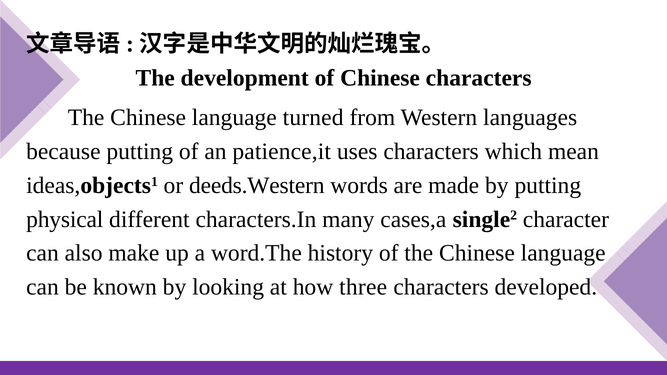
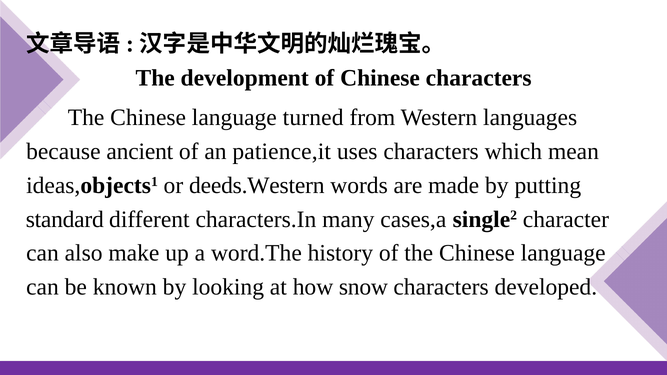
because putting: putting -> ancient (140, 152)
physical: physical -> standard (65, 219)
three: three -> snow (363, 287)
